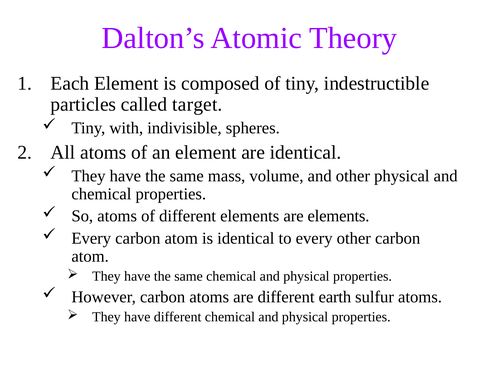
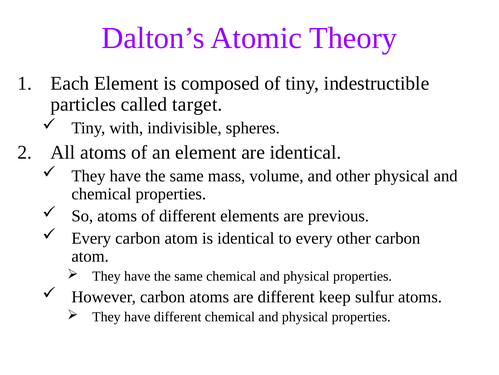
are elements: elements -> previous (338, 216)
earth: earth -> keep (335, 296)
